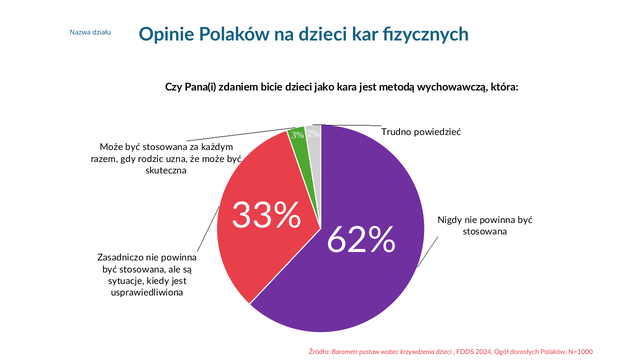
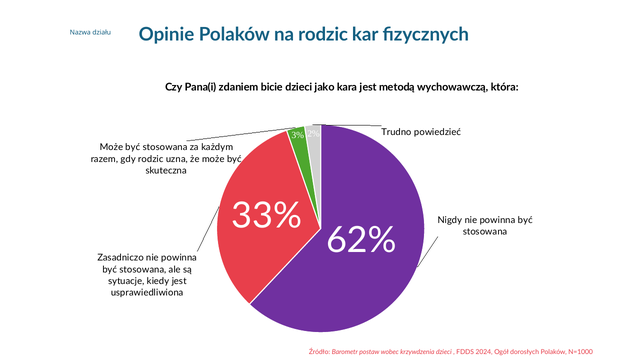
na dzieci: dzieci -> rodzic (323, 35)
